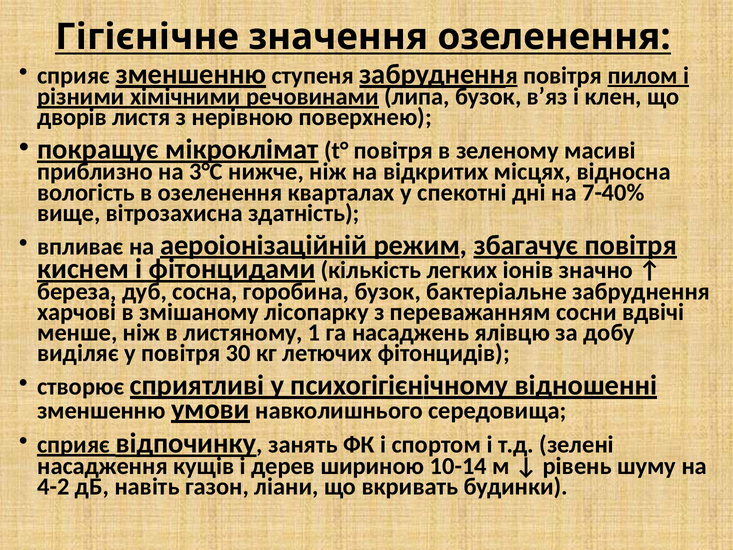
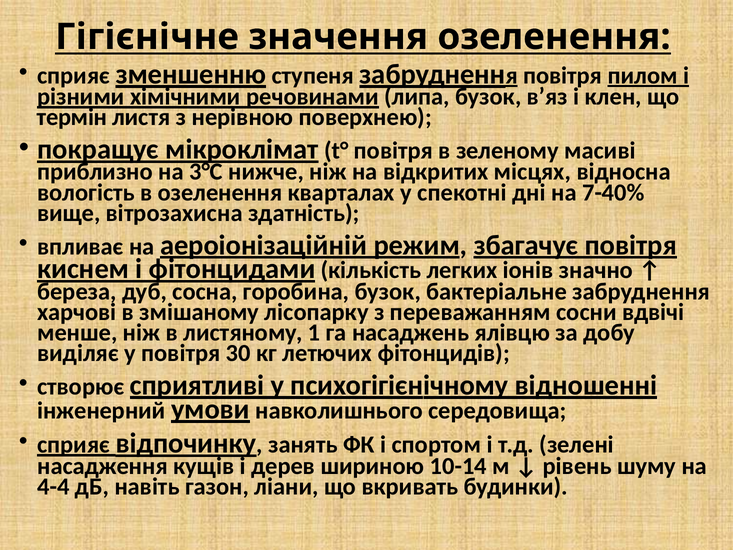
дворів: дворів -> термін (72, 117)
зменшенню: зменшенню -> інженерний (101, 410)
4-2: 4-2 -> 4-4 (53, 486)
